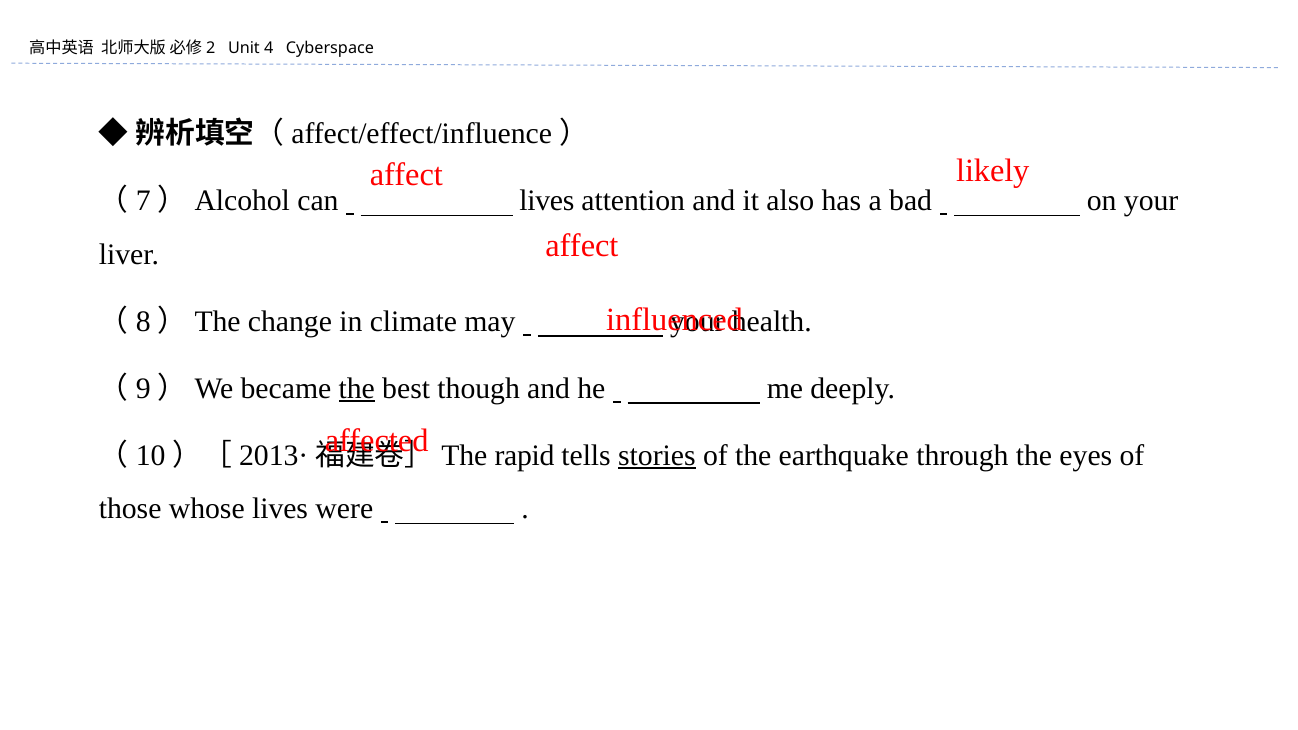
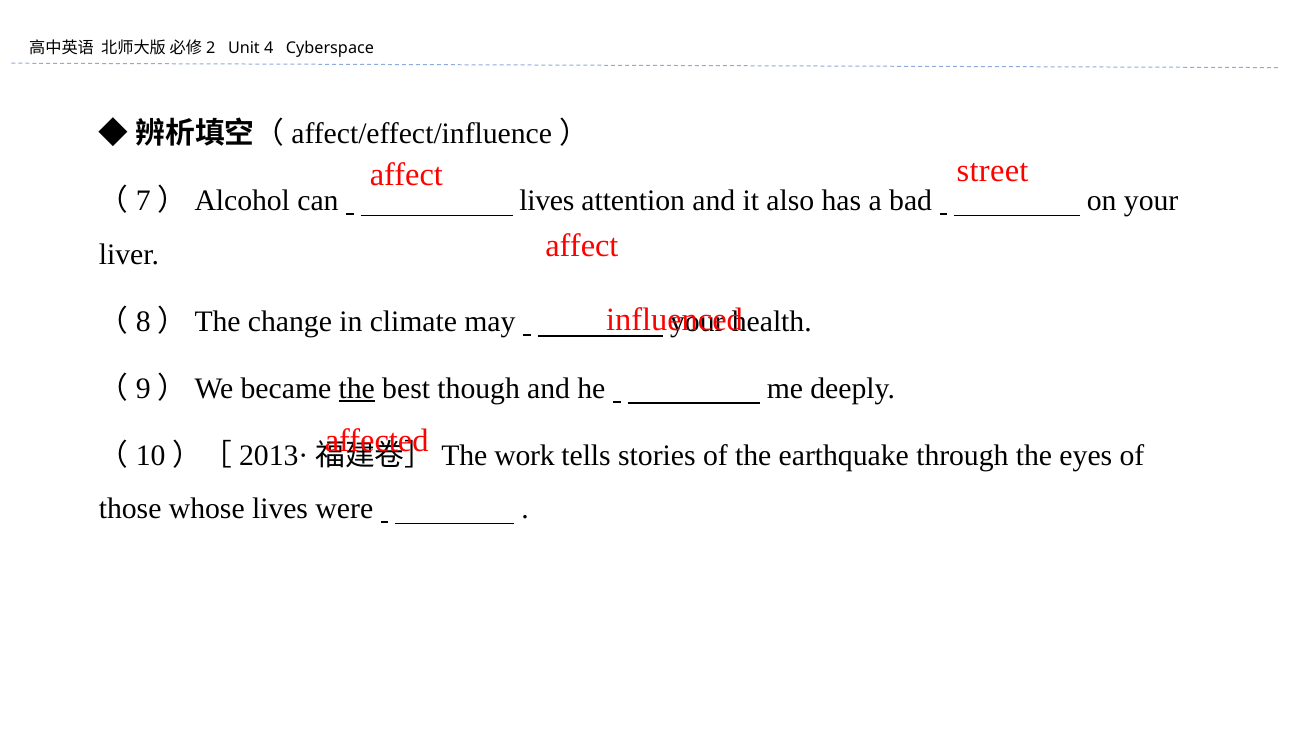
likely: likely -> street (993, 171)
rapid: rapid -> work (525, 456)
stories underline: present -> none (657, 456)
